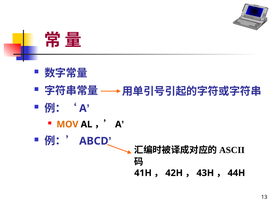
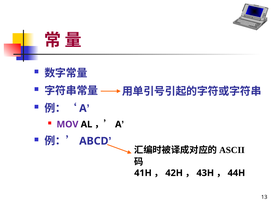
MOV colour: orange -> purple (67, 124)
